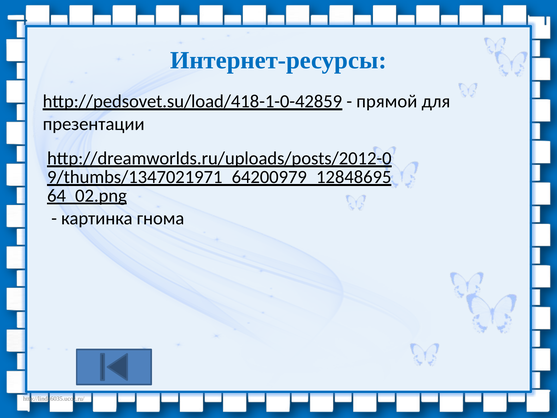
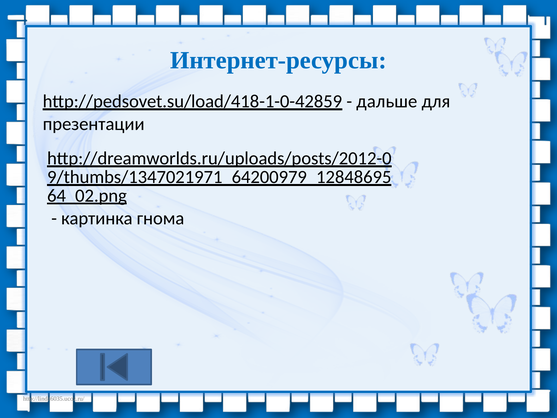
прямой: прямой -> дальше (387, 101)
